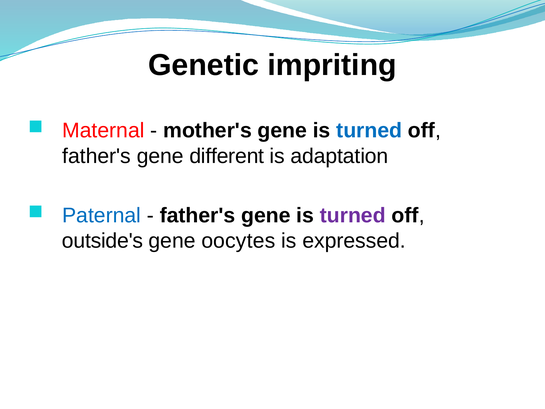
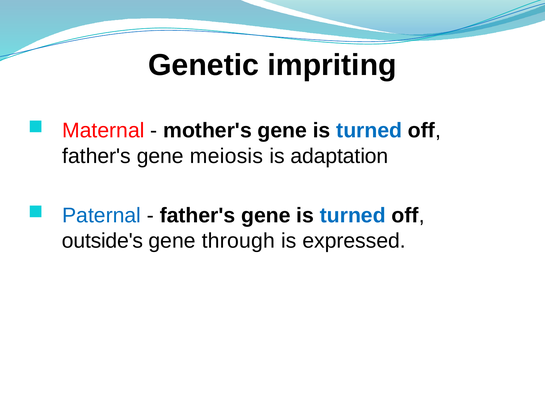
different: different -> meiosis (227, 156)
turned colour: purple -> blue (353, 215)
oocytes: oocytes -> through (238, 241)
